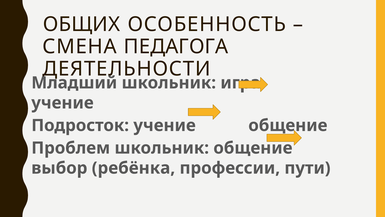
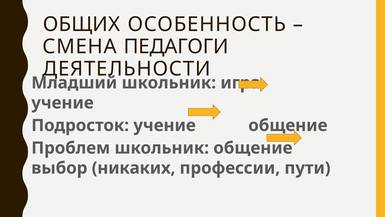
ПЕДАГОГА: ПЕДАГОГА -> ПЕДАГОГИ (176, 47)
ребёнка: ребёнка -> никаких (134, 168)
